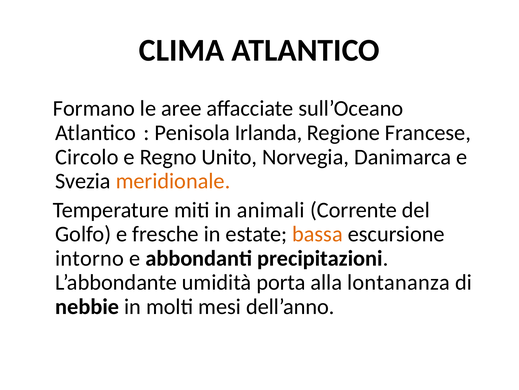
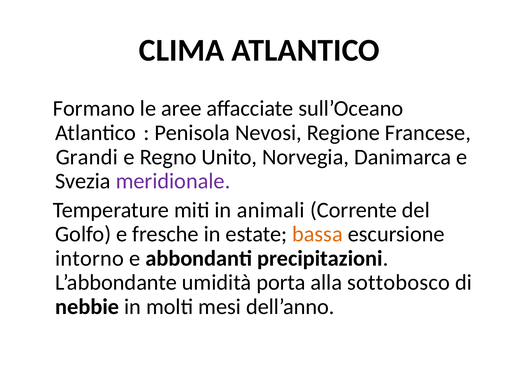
Irlanda: Irlanda -> Nevosi (268, 133)
Circolo: Circolo -> Grandi (87, 157)
meridionale colour: orange -> purple (173, 181)
lontananza: lontananza -> sottobosco (399, 282)
